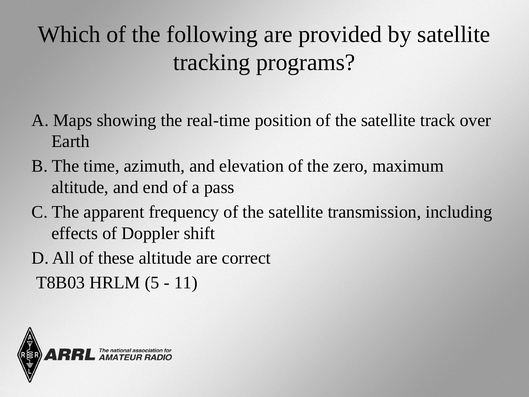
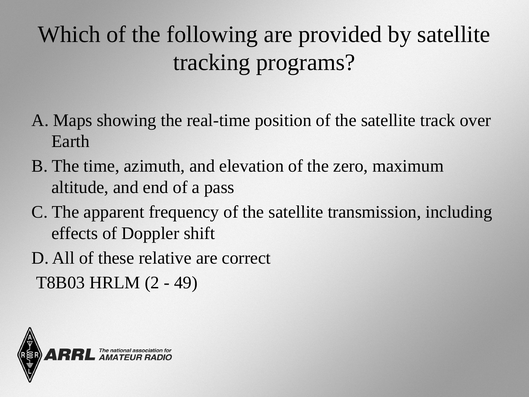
these altitude: altitude -> relative (165, 258)
5: 5 -> 2 (152, 282)
11: 11 -> 49 (186, 282)
